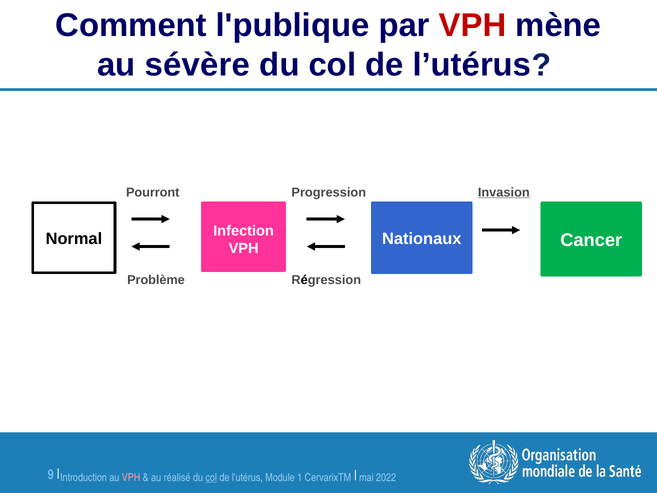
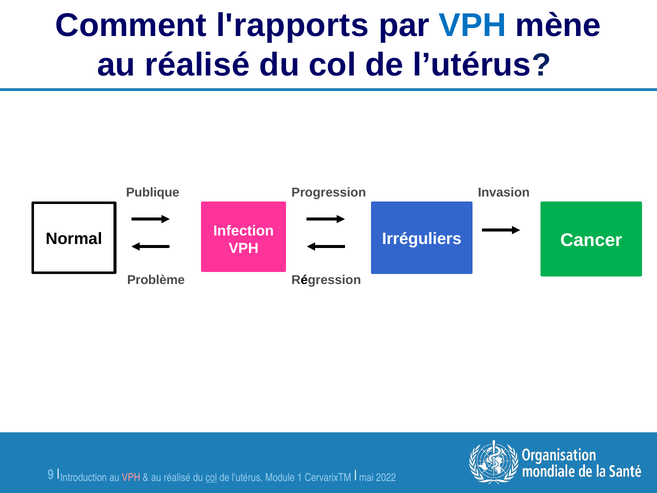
l'publique: l'publique -> l'rapports (292, 25)
VPH colour: red -> blue (472, 25)
sévère: sévère -> réalisé (197, 65)
Pourront: Pourront -> Publique (153, 192)
Invasion underline: present -> none (504, 192)
Nationaux: Nationaux -> Irréguliers (422, 239)
